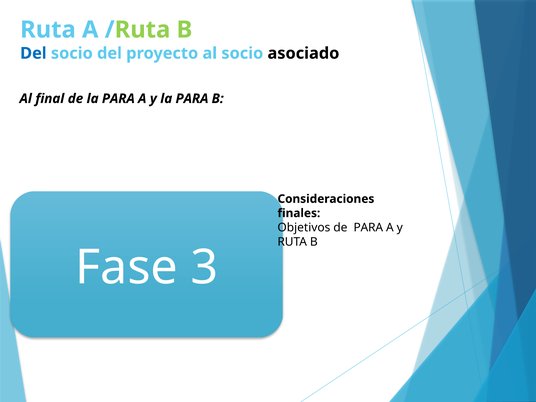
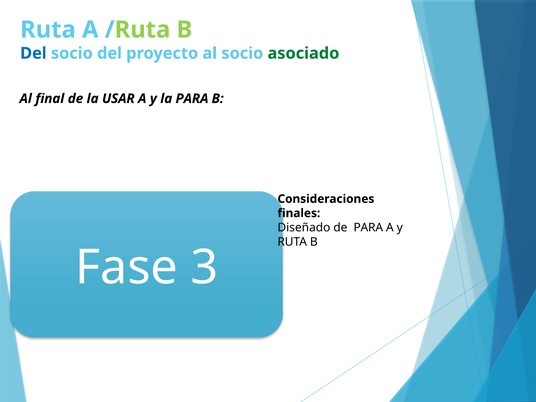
asociado colour: black -> green (303, 53)
de la PARA: PARA -> USAR (118, 99)
Objetivos: Objetivos -> Diseñado (304, 228)
